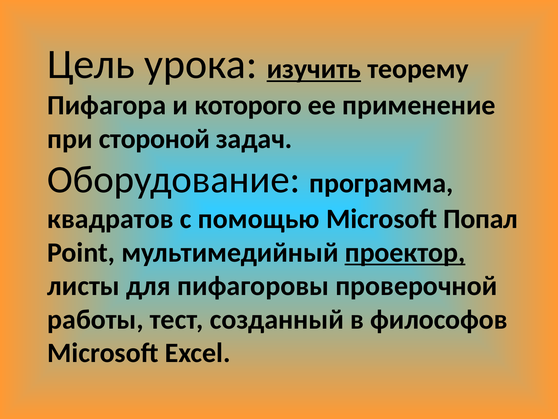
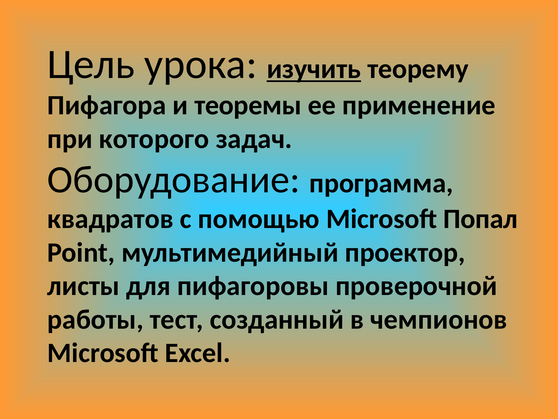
которого: которого -> теоремы (248, 105)
стороной: стороной -> которого (154, 139)
проектор underline: present -> none (405, 252)
философов: философов -> чемпионов (439, 319)
